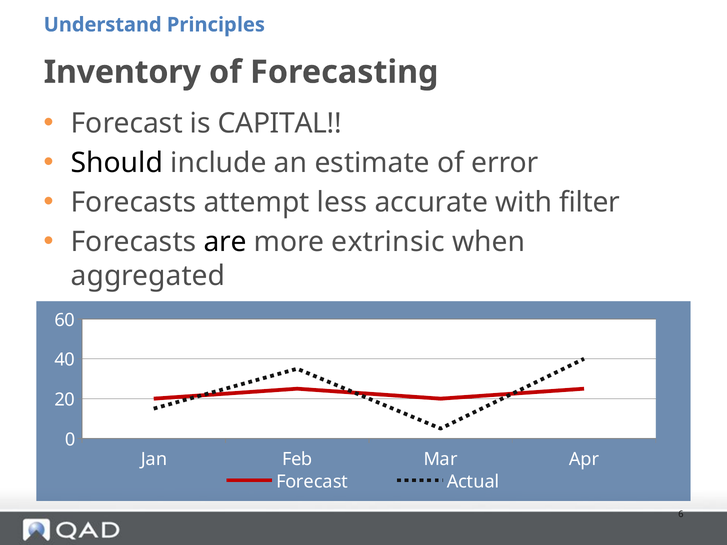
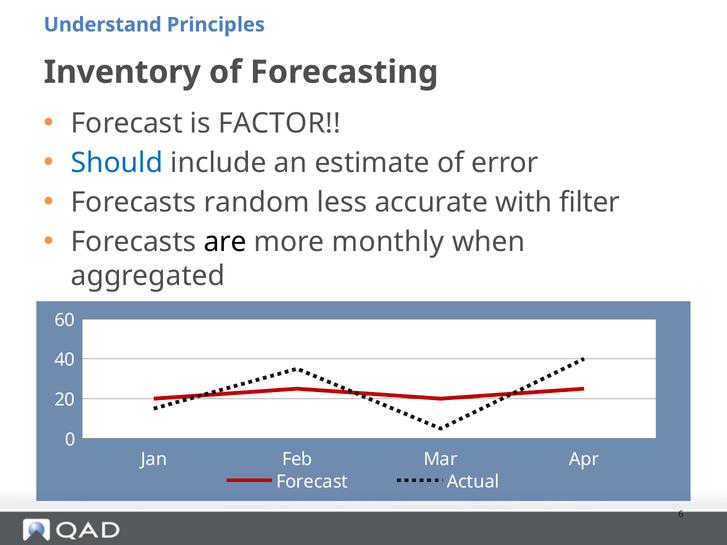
CAPITAL: CAPITAL -> FACTOR (280, 123)
Should colour: black -> blue (117, 163)
attempt: attempt -> random (257, 203)
extrinsic: extrinsic -> monthly (388, 242)
